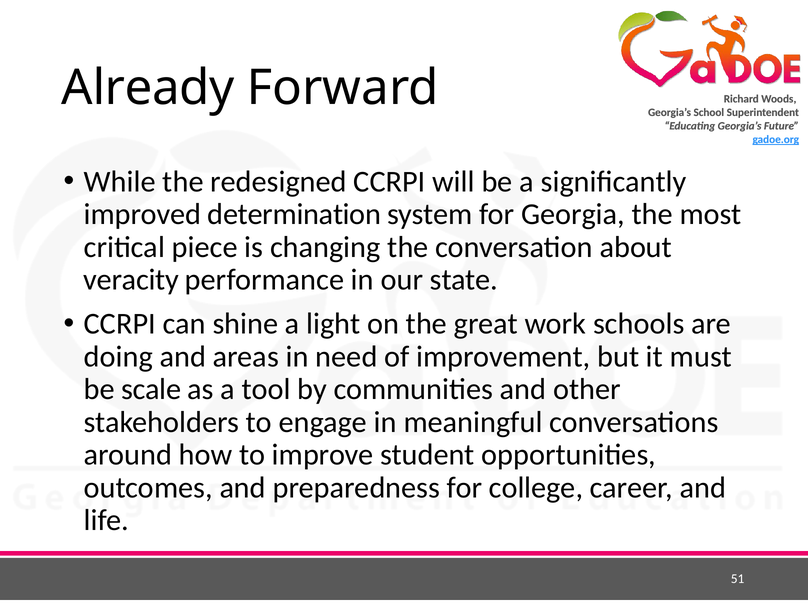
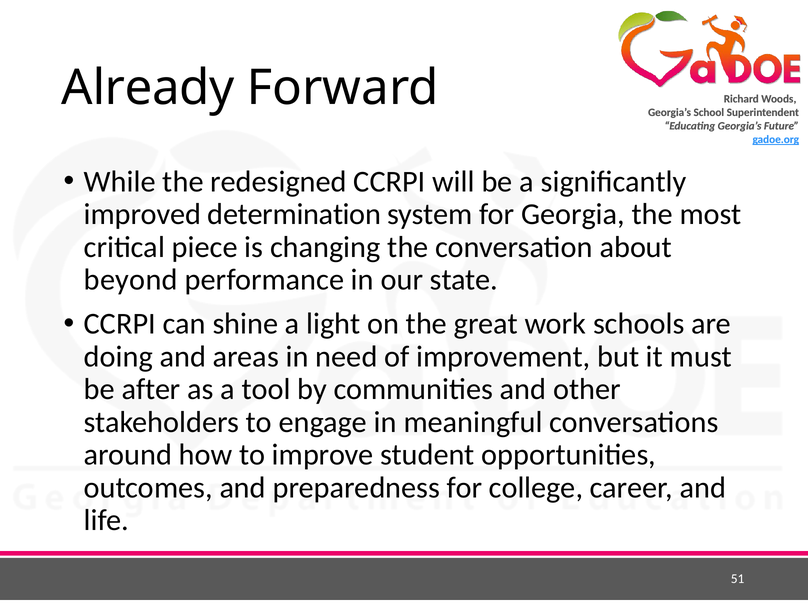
veracity: veracity -> beyond (131, 280)
scale: scale -> after (151, 389)
